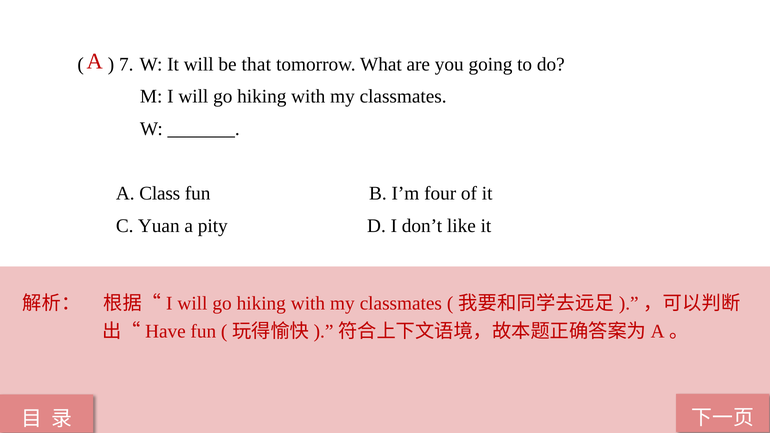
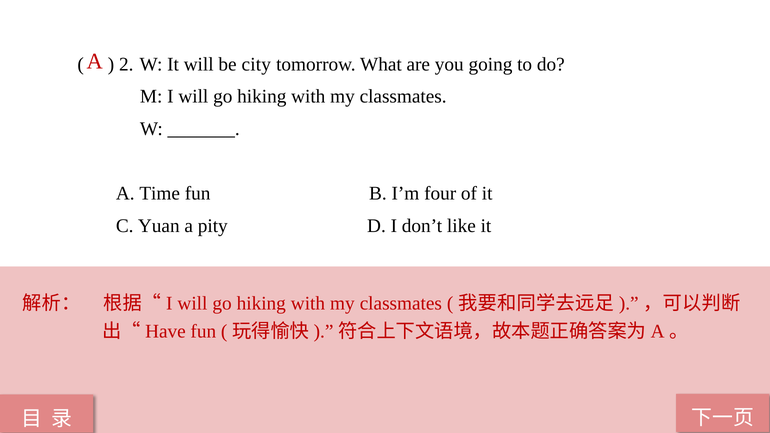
7: 7 -> 2 (126, 64)
that: that -> city (256, 64)
Class: Class -> Time (160, 194)
